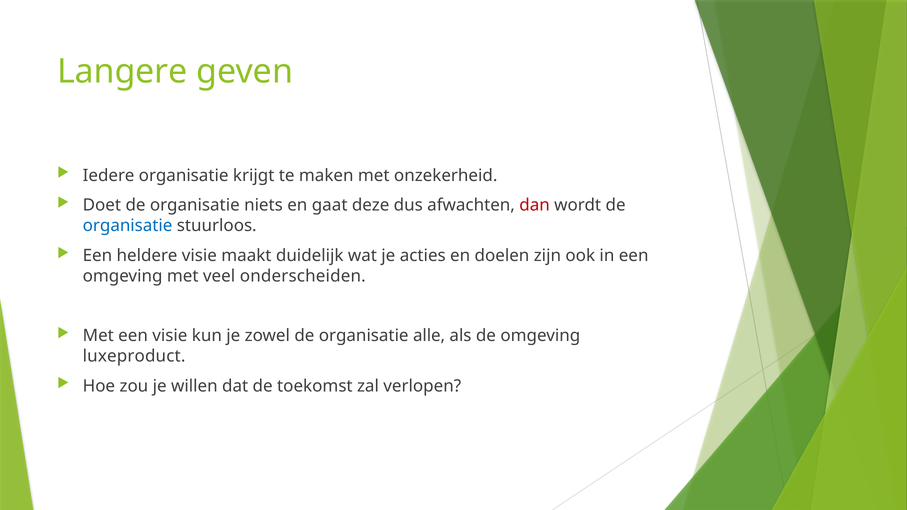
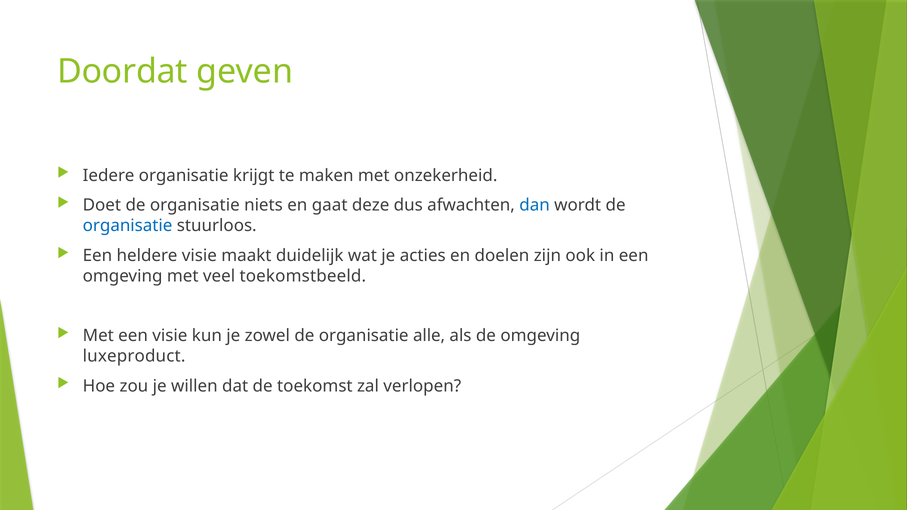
Langere: Langere -> Doordat (122, 72)
dan colour: red -> blue (535, 205)
onderscheiden: onderscheiden -> toekomstbeeld (303, 276)
